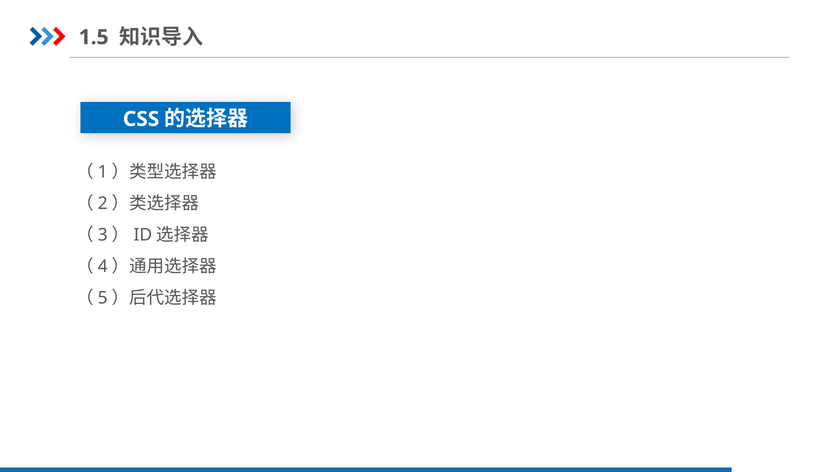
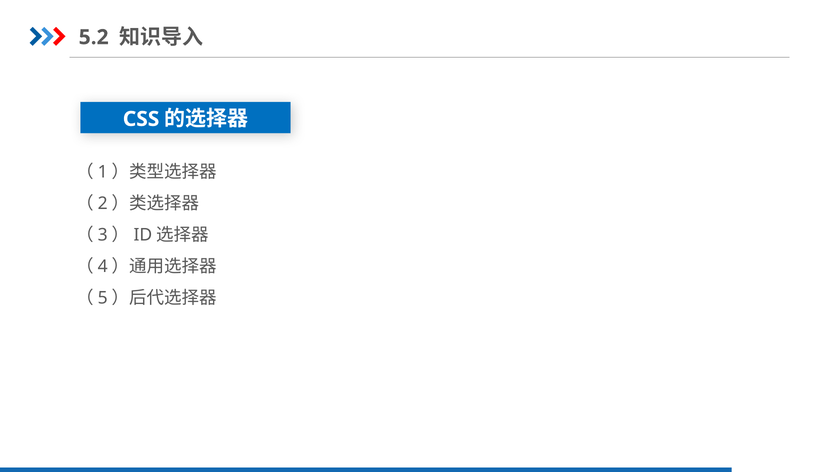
1.5: 1.5 -> 5.2 (94, 37)
